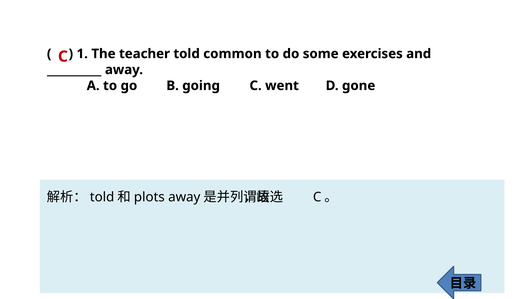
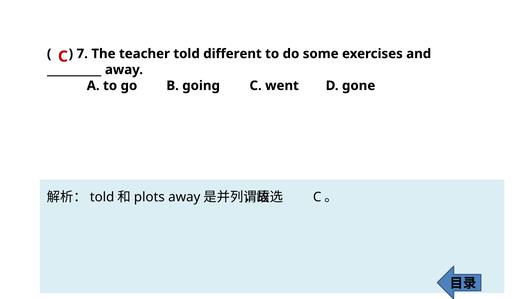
1: 1 -> 7 (82, 54)
common: common -> different (232, 54)
